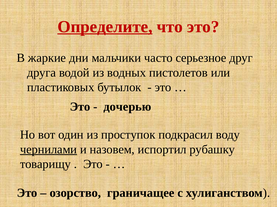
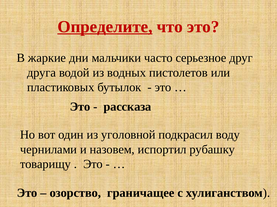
дочерью: дочерью -> рассказа (127, 107)
проступок: проступок -> уголовной (128, 135)
чернилами underline: present -> none (49, 150)
